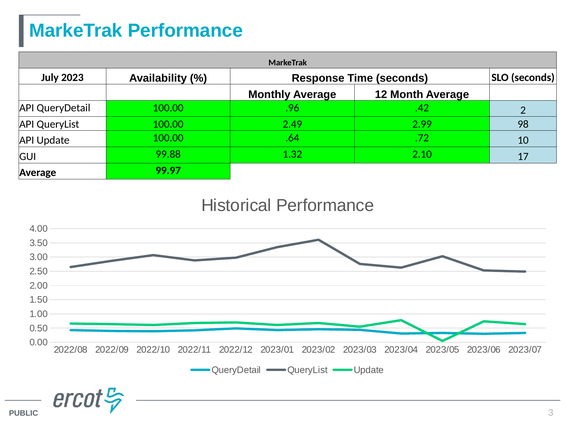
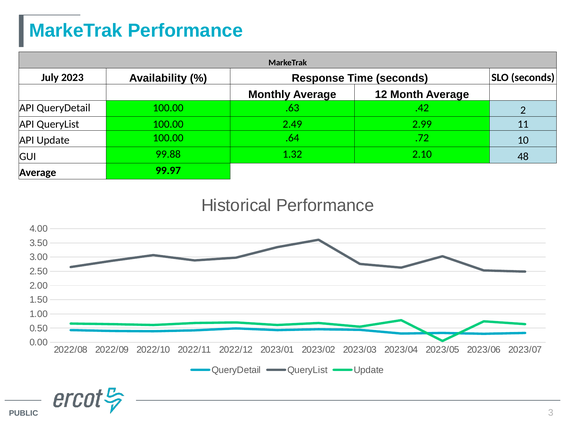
.96: .96 -> .63 (292, 108)
98: 98 -> 11 (523, 124)
17: 17 -> 48 (523, 157)
